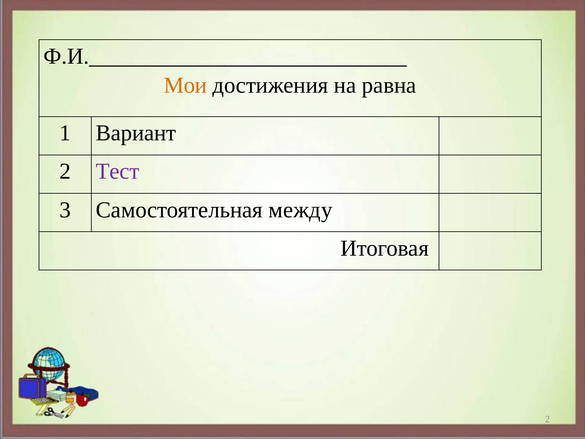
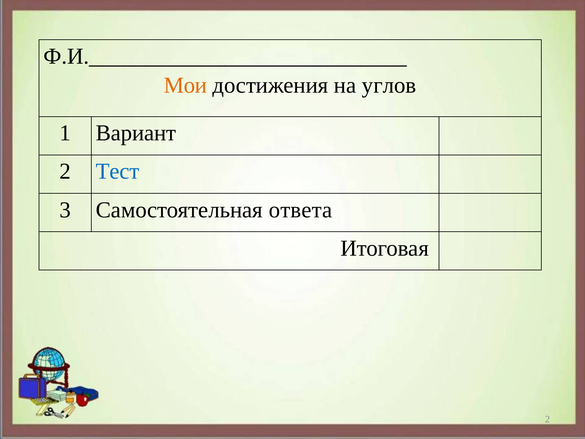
равна: равна -> углов (389, 85)
Тест colour: purple -> blue (118, 171)
между: между -> ответа (300, 210)
